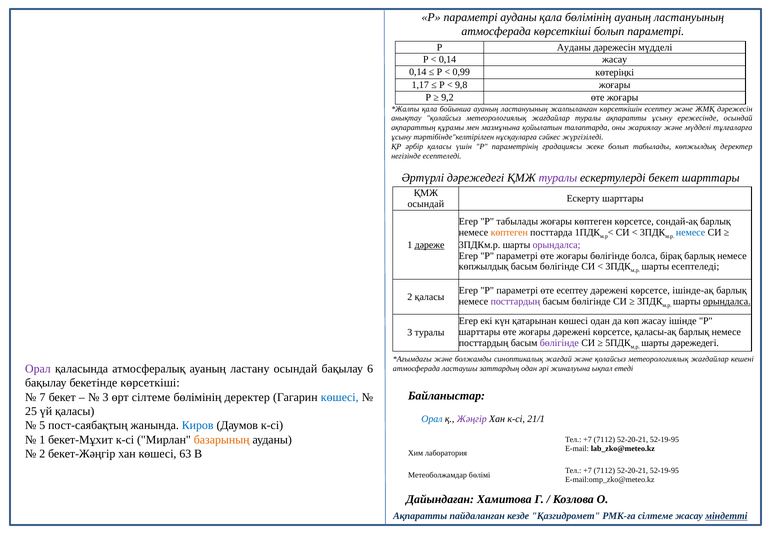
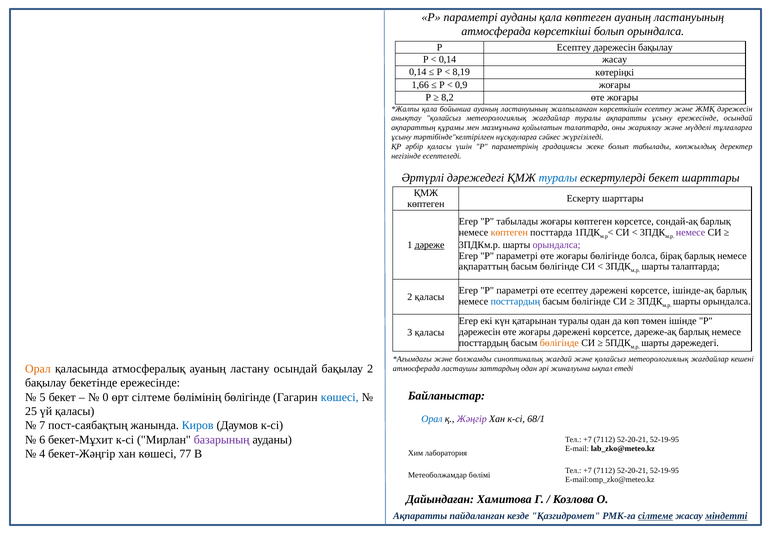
қала бөлімінің: бөлімінің -> көптеген (588, 17)
болып параметрі: параметрі -> орындалса (656, 32)
Р Ауданы: Ауданы -> Есептеу (574, 47)
дәрежесін мүдделі: мүдделі -> бақылау (655, 47)
0,99: 0,99 -> 8,19 (461, 72)
1,17: 1,17 -> 1,66 (420, 85)
9,8: 9,8 -> 0,9 (461, 85)
9,2: 9,2 -> 8,2 (447, 98)
туралы colour: purple -> blue (558, 178)
осындай: осындай -> көптеген (426, 204)
немесе colour: blue -> purple (691, 232)
көпжылдық: көпжылдық -> ақпараттың (484, 267)
шарты есептеледі: есептеледі -> талаптарда (695, 267)
посттардың colour: purple -> blue (515, 301)
орындалса underline: present -> none (727, 301)
қатарынан көшесі: көшесі -> туралы (574, 321)
көп жасау: жасау -> төмен (654, 321)
шарттары: шарттары -> дәрежесін (480, 332)
қаласы-ақ: қаласы-ақ -> дәреже-ақ (655, 332)
3 туралы: туралы -> қаласы (430, 333)
бөлігінде colour: purple -> orange (559, 343)
Орал colour: purple -> orange (38, 368)
бақылау 6: 6 -> 2 (370, 368)
бекетінде көрсеткіші: көрсеткіші -> ережесінде (150, 383)
7: 7 -> 5 (43, 397)
3: 3 -> 0 (106, 397)
бөлімінің деректер: деректер -> бөлігінде (247, 397)
21/1: 21/1 -> 68/1 (536, 419)
5: 5 -> 7 (42, 425)
1: 1 -> 6 (42, 440)
базарының colour: orange -> purple (222, 440)
2: 2 -> 4 (42, 454)
63: 63 -> 77 (185, 454)
сілтеме underline: none -> present (655, 516)
